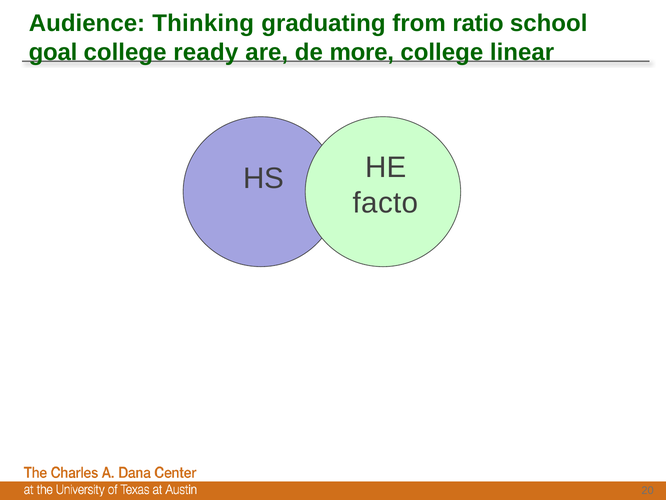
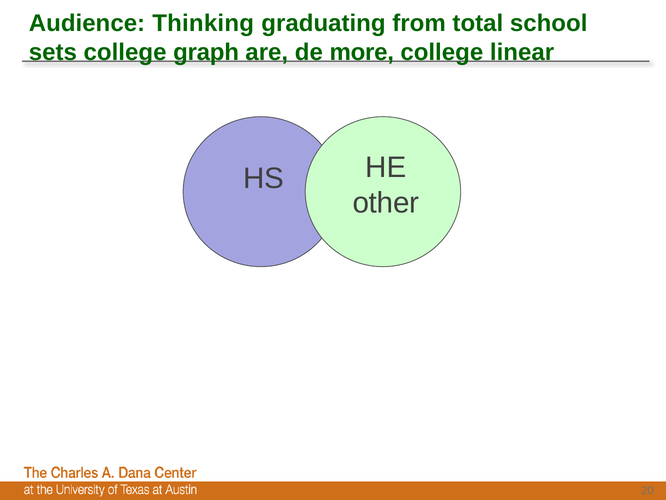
ratio: ratio -> total (478, 23)
goal: goal -> sets (53, 52)
ready: ready -> graph (206, 52)
facto: facto -> other (386, 203)
